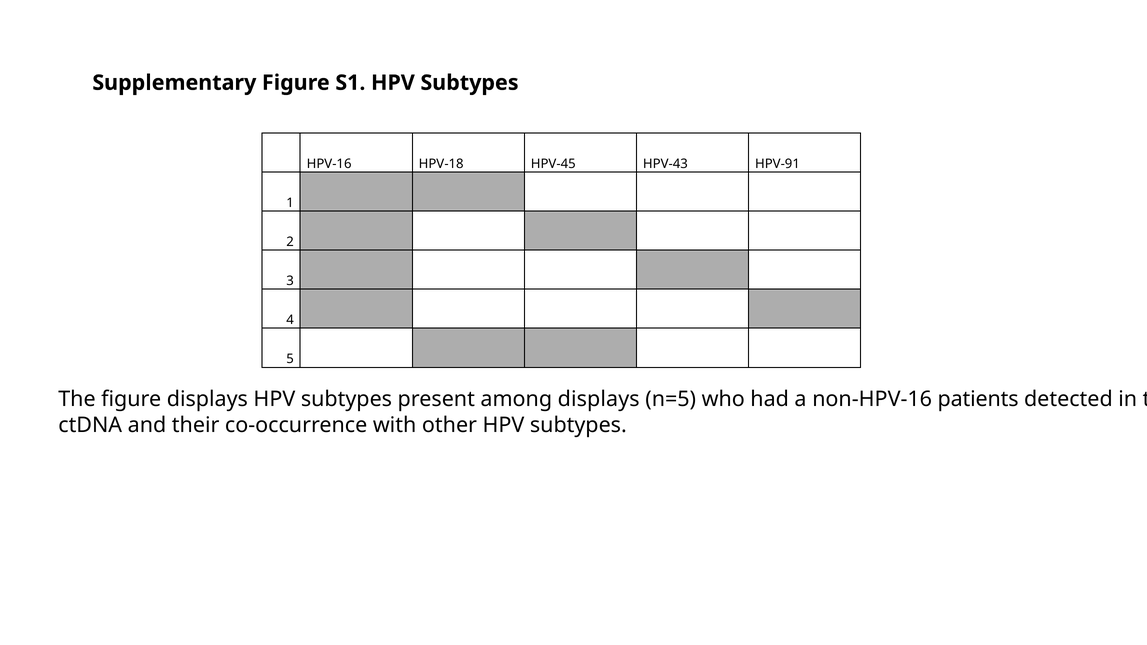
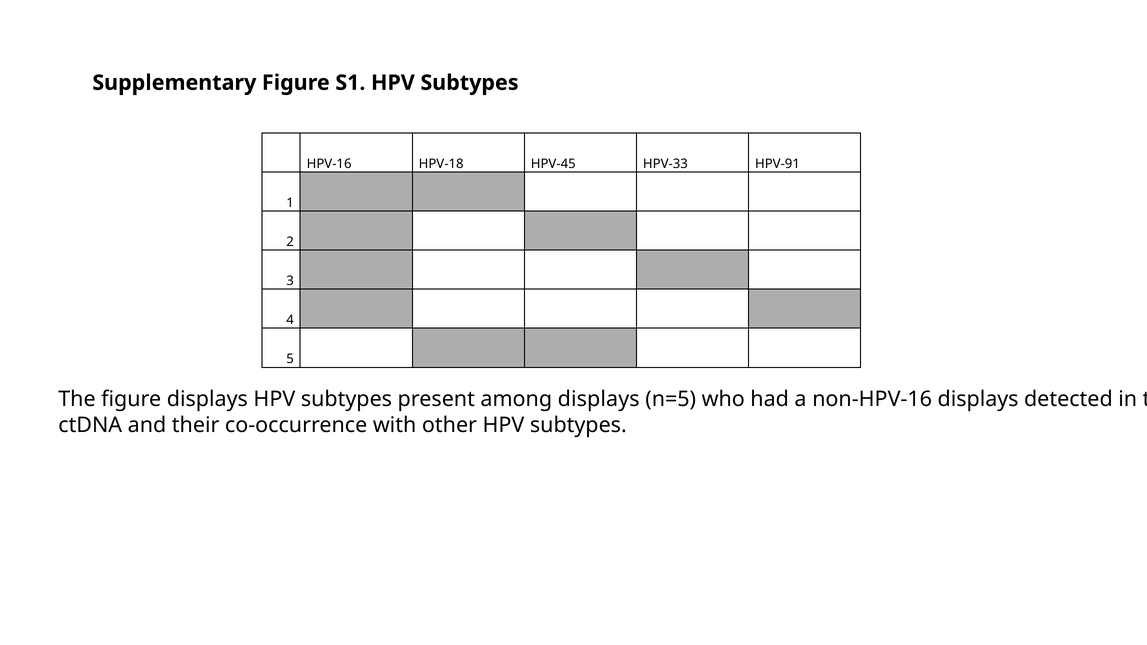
HPV-43: HPV-43 -> HPV-33 (665, 164)
non-HPV-16 patients: patients -> displays (978, 399)
